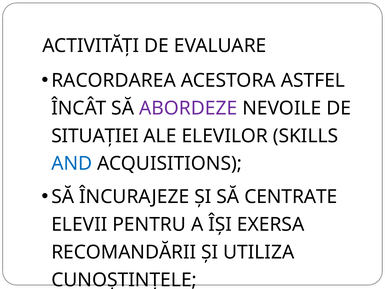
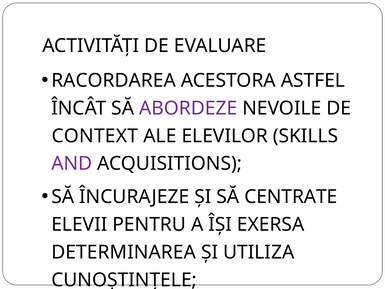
SITUAȚIEI: SITUAȚIEI -> CONTEXT (95, 136)
AND colour: blue -> purple (72, 163)
RECOMANDĂRII: RECOMANDĂRII -> DETERMINAREA (124, 252)
